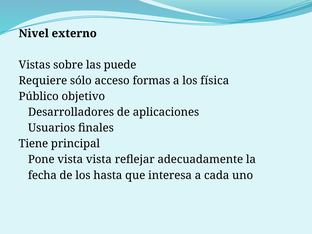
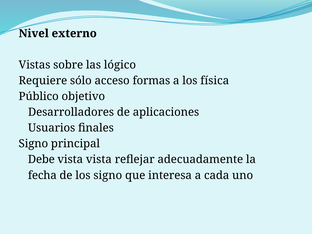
puede: puede -> lógico (120, 65)
Tiene: Tiene -> Signo (33, 144)
Pone: Pone -> Debe (41, 160)
los hasta: hasta -> signo (108, 175)
